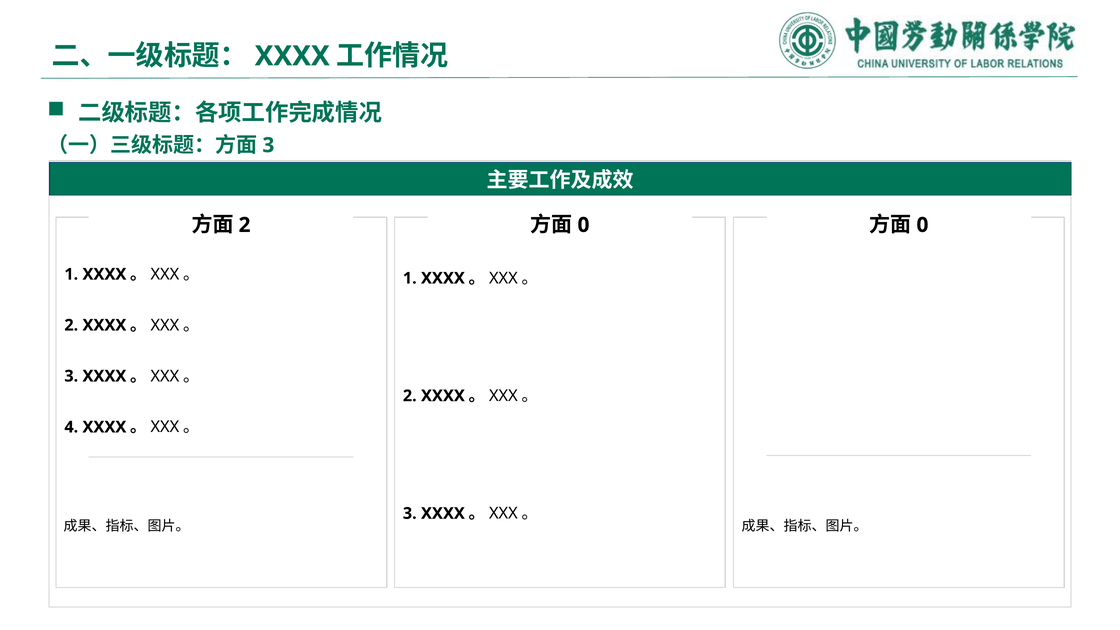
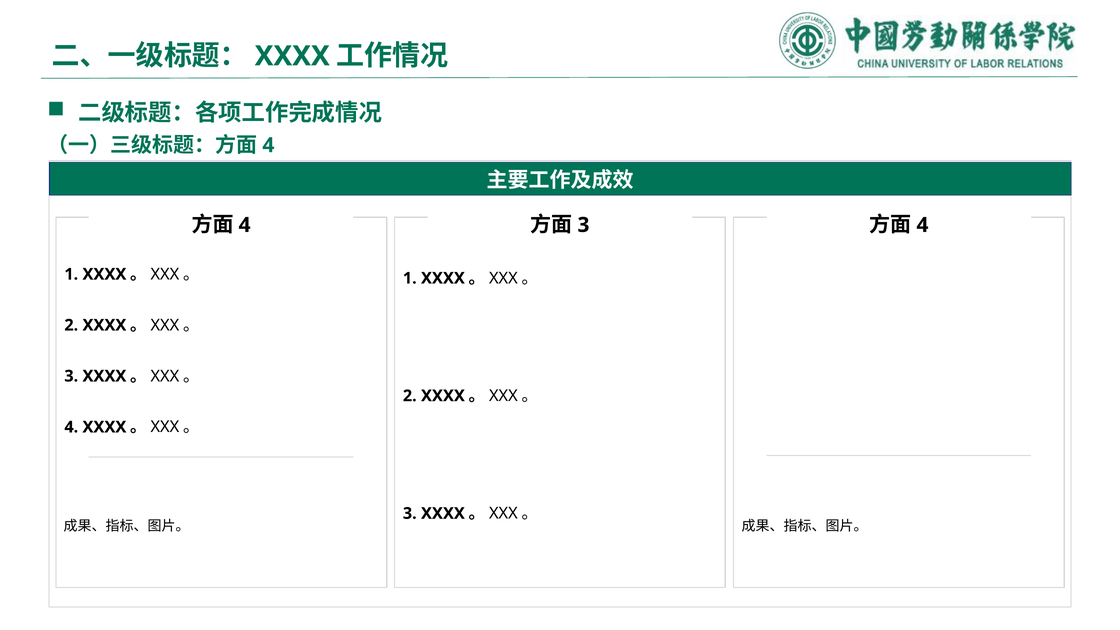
3: 3 -> 4 (268, 145)
2: 2 -> 4 (245, 225)
0: 0 -> 3 (583, 225)
0: 0 -> 4 (922, 225)
